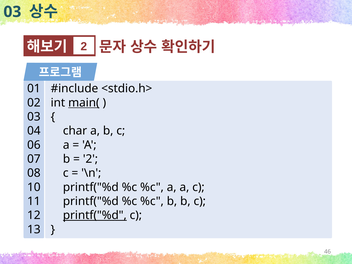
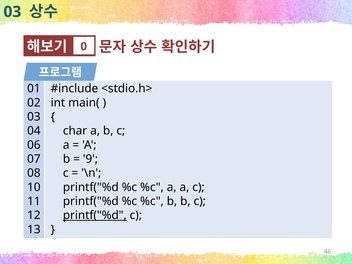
2: 2 -> 0 (84, 46)
main( underline: present -> none (84, 103)
2: 2 -> 9 (90, 159)
